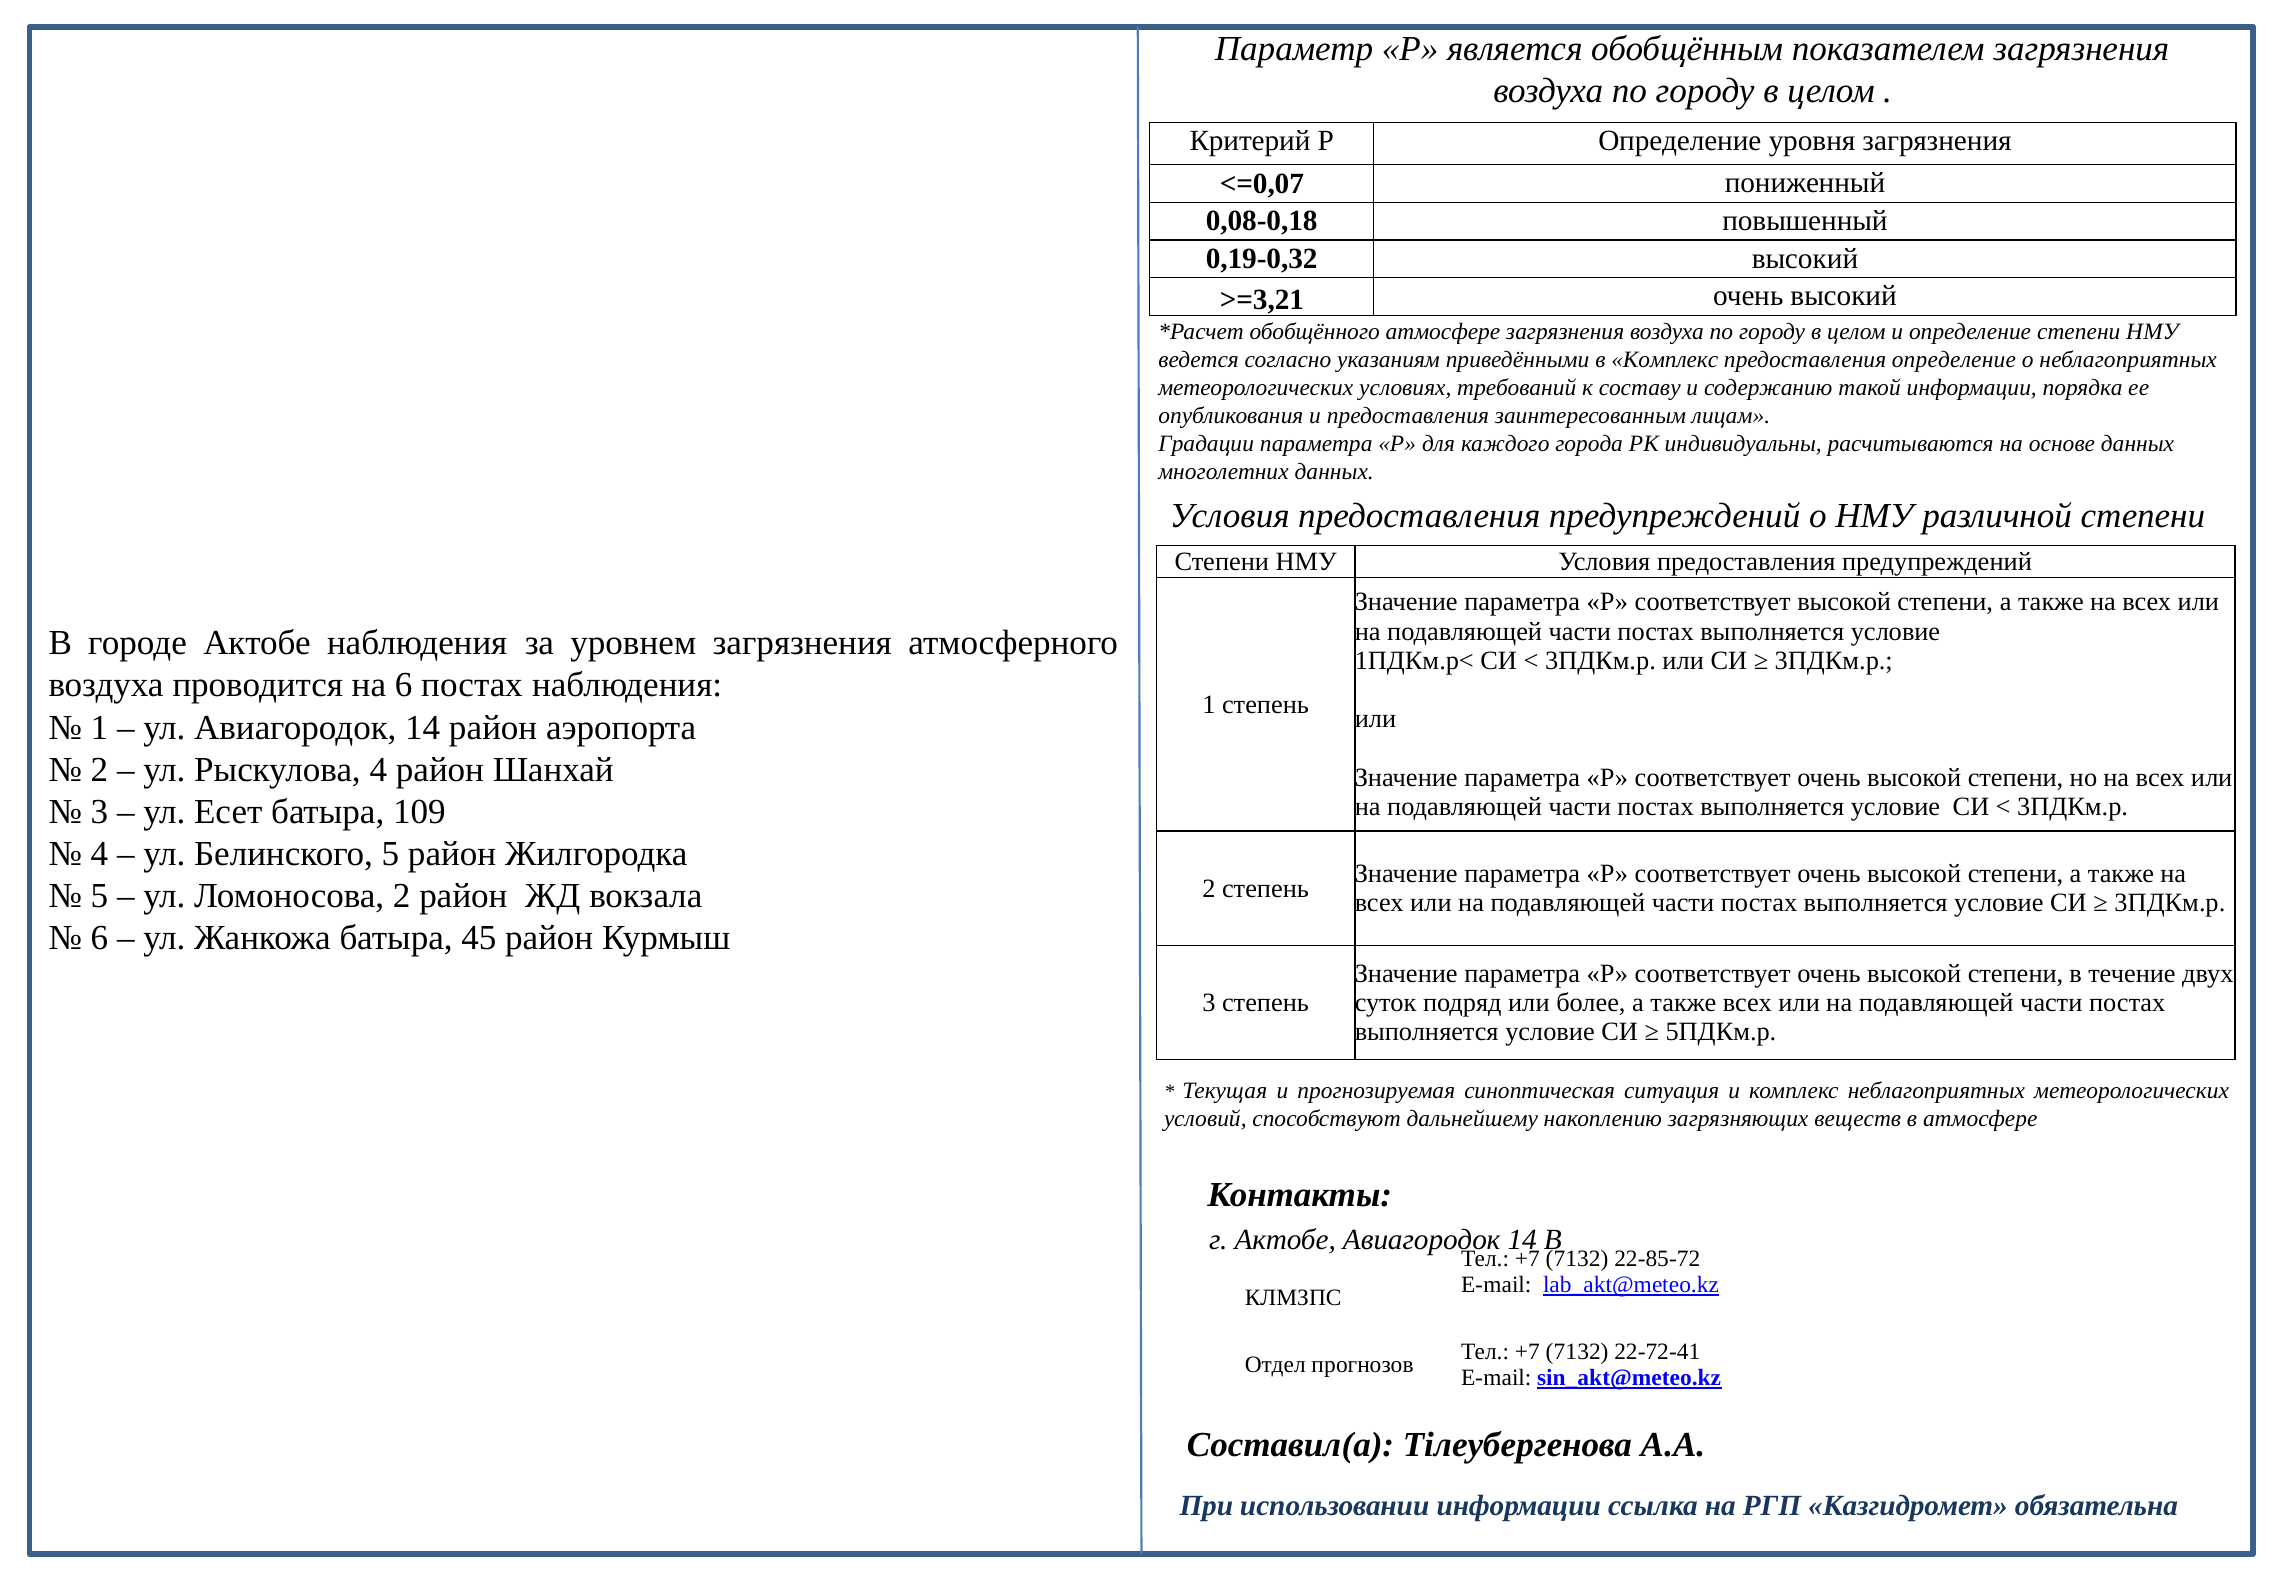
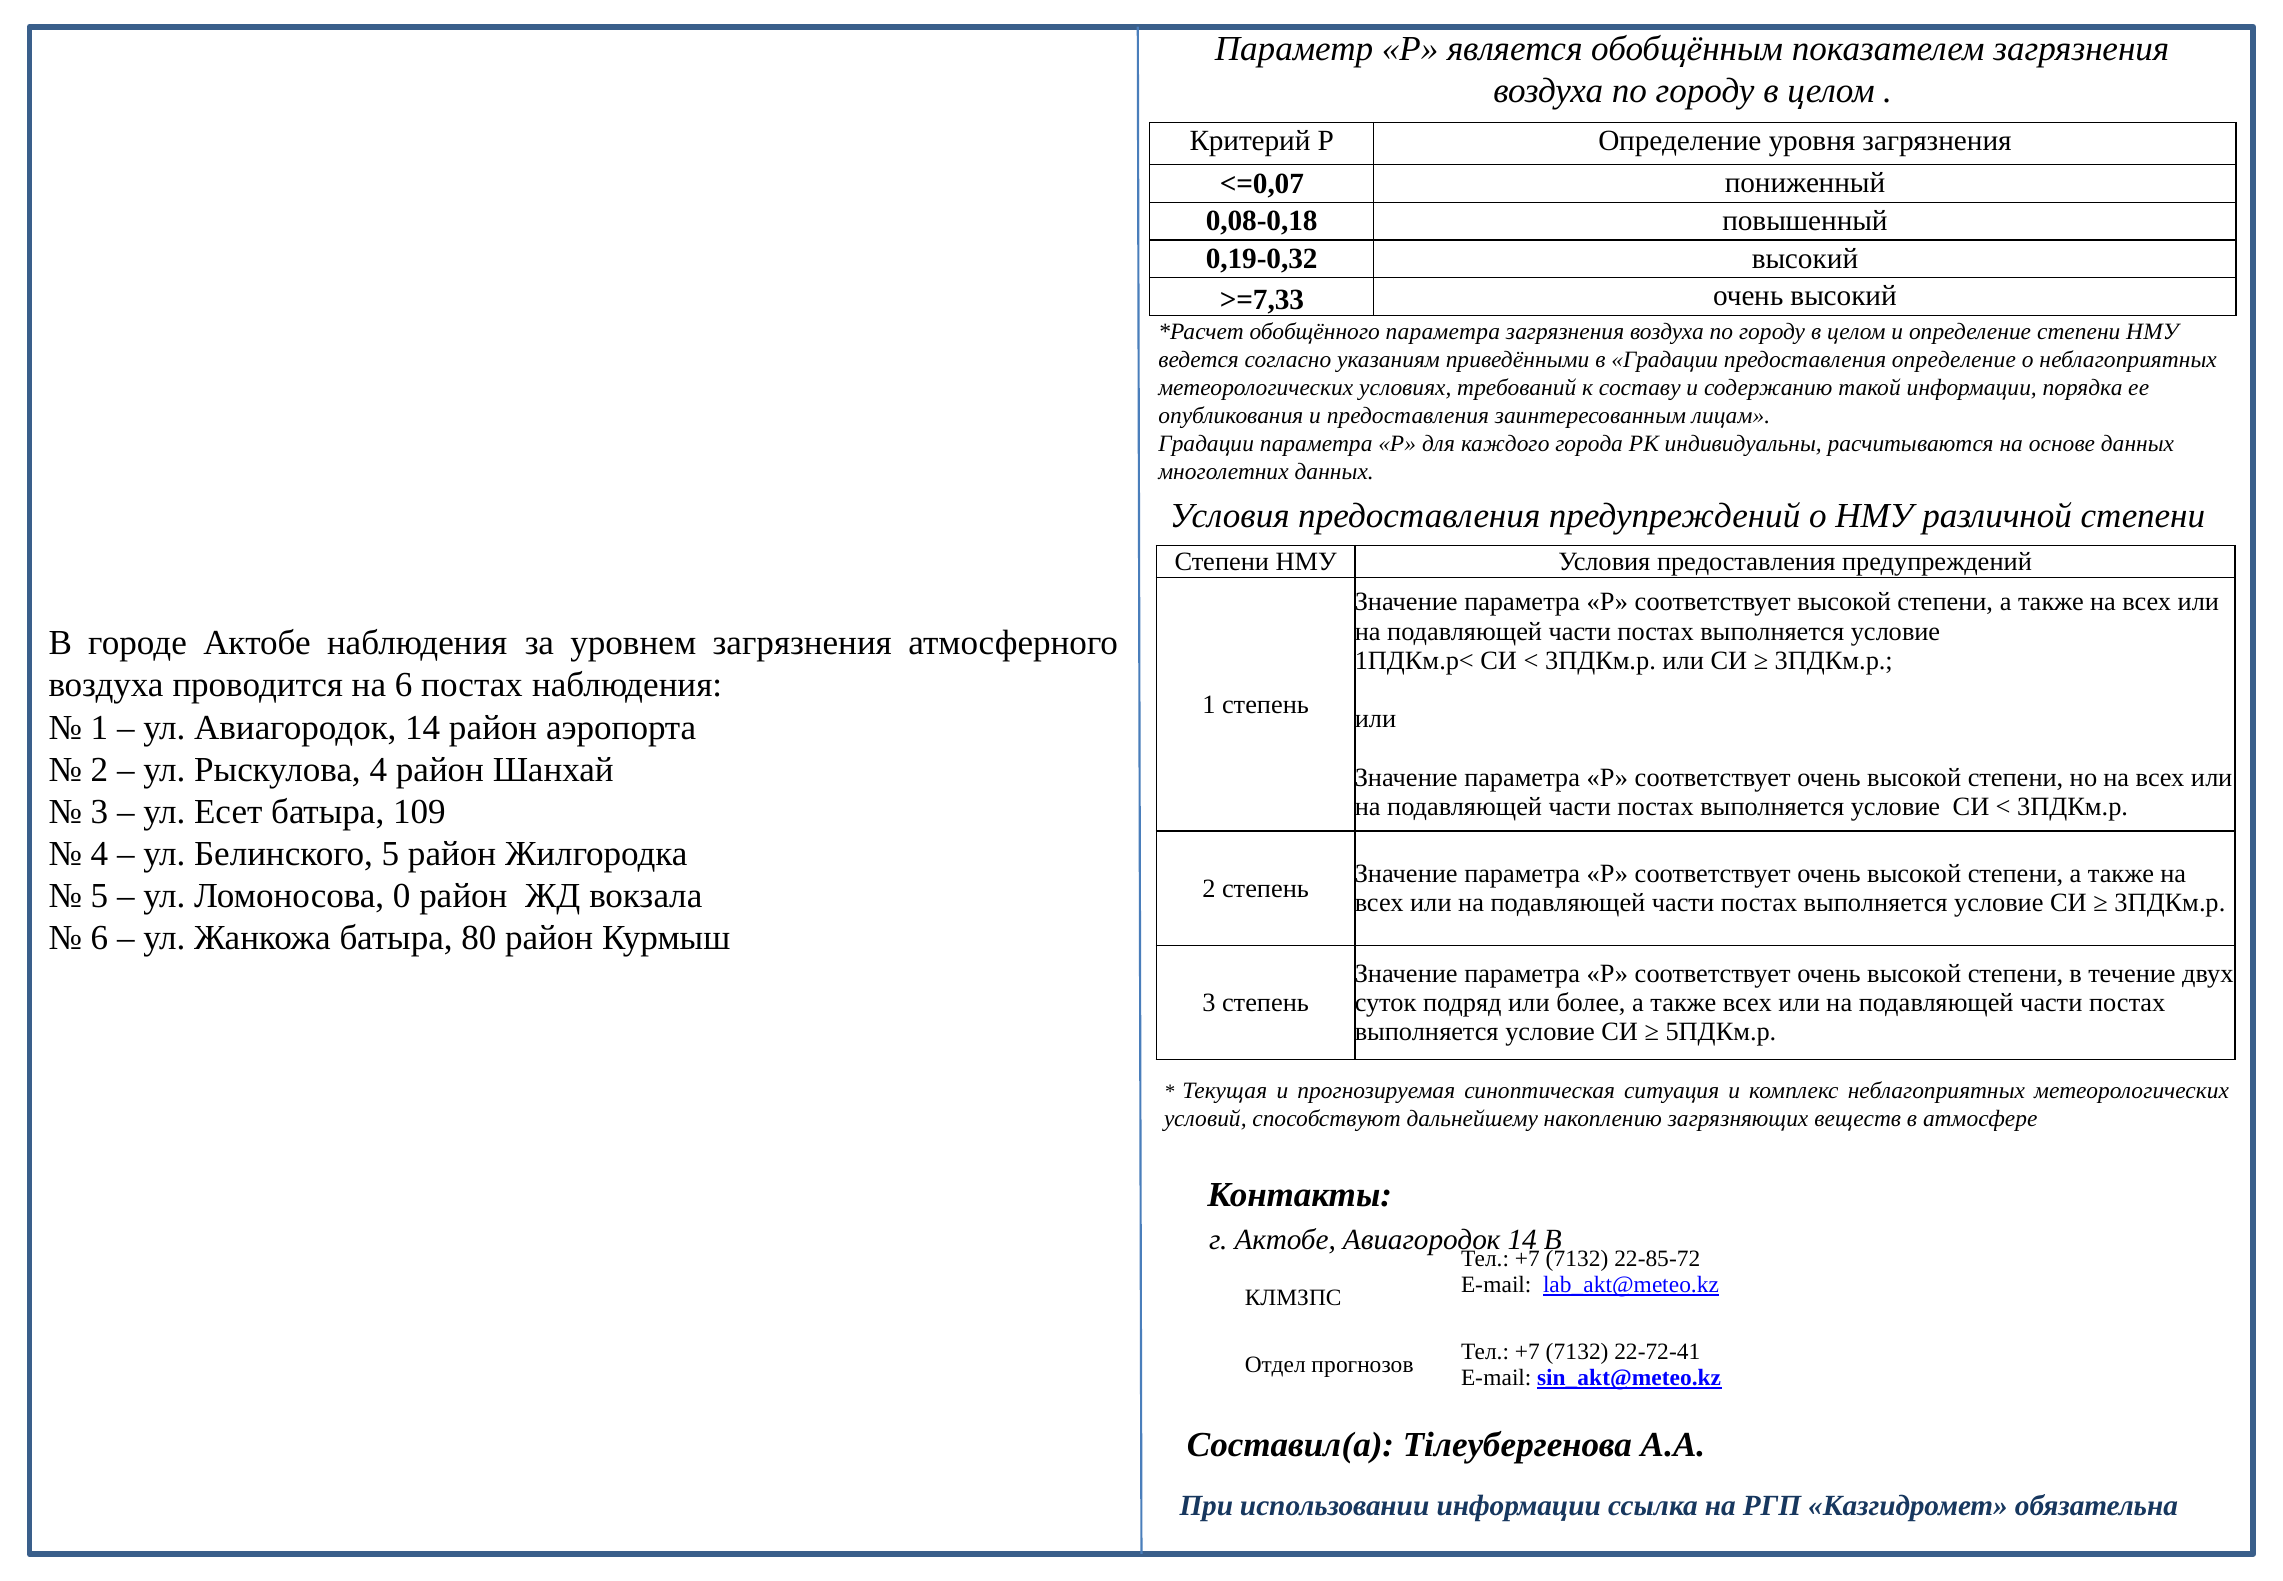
>=3,21: >=3,21 -> >=7,33 (1262, 299)
обобщённого атмосфере: атмосфере -> параметра (1443, 331)
в Комплекс: Комплекс -> Градации (1665, 359)
Ломоносова 2: 2 -> 0 (402, 896)
45: 45 -> 80 (479, 938)
